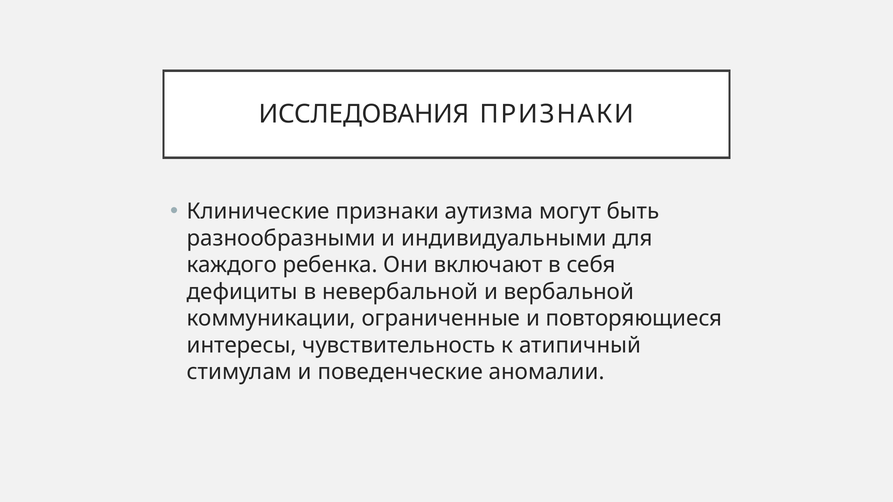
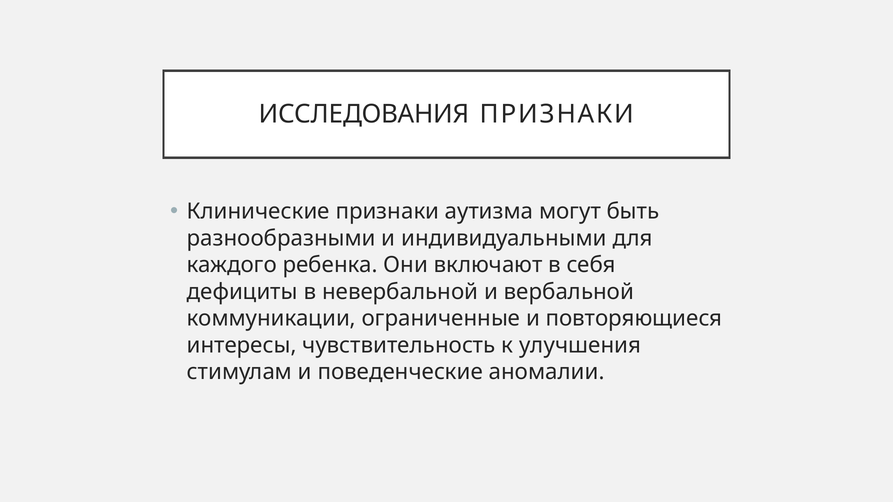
атипичный: атипичный -> улучшения (580, 345)
